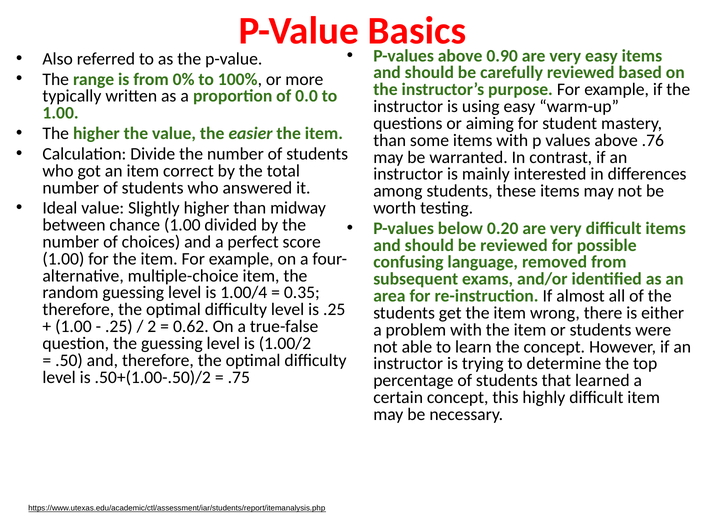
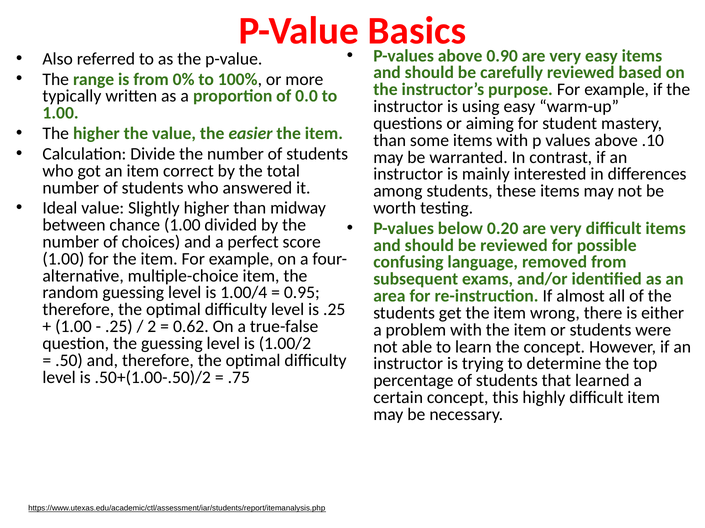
.76: .76 -> .10 (653, 141)
0.35: 0.35 -> 0.95 (302, 293)
